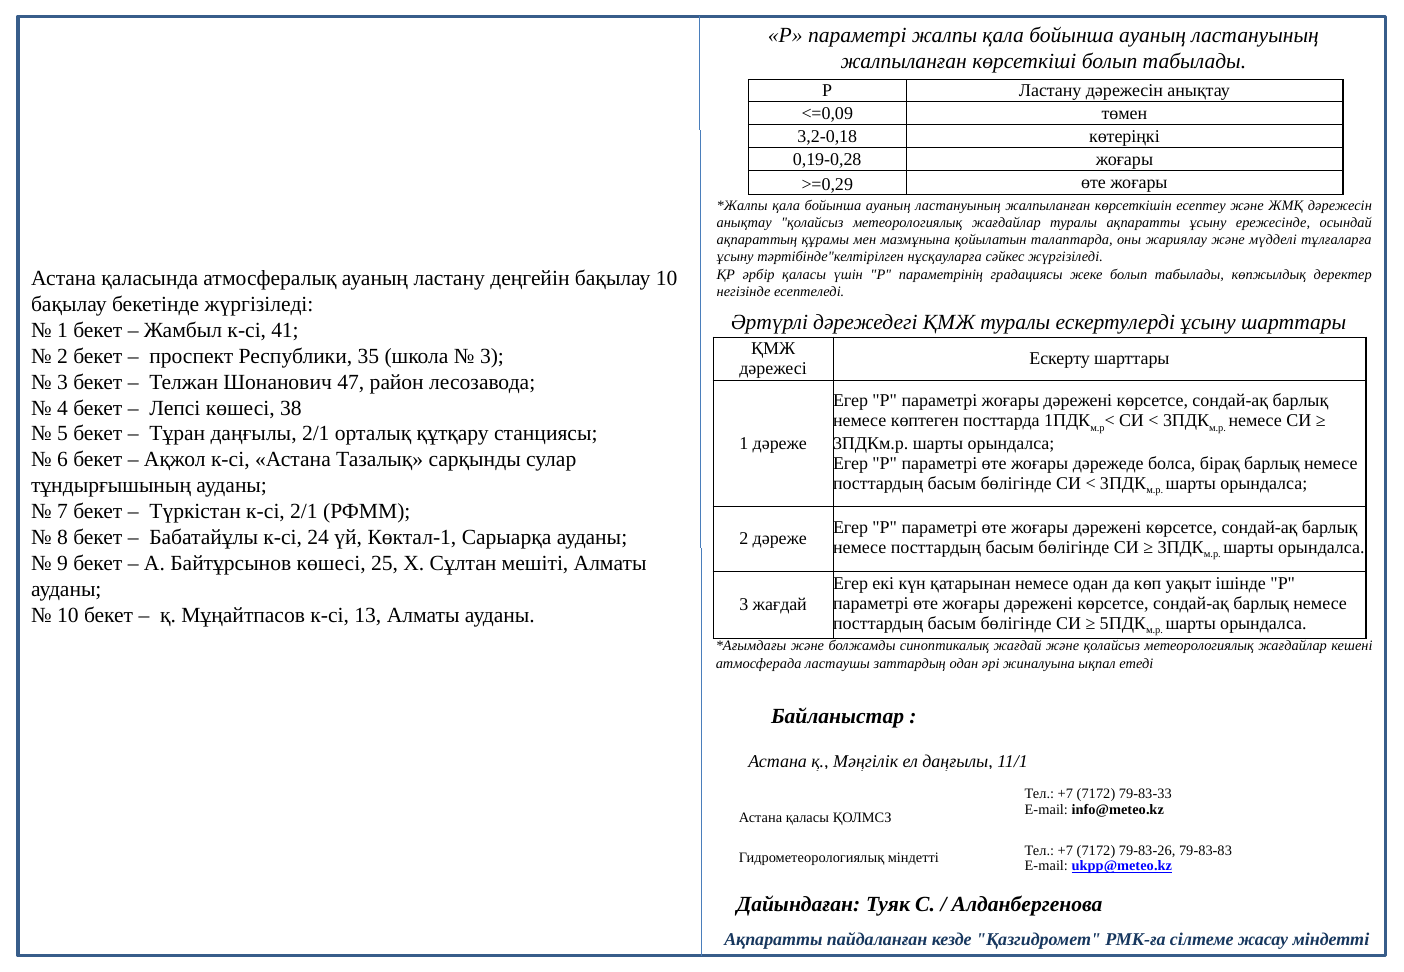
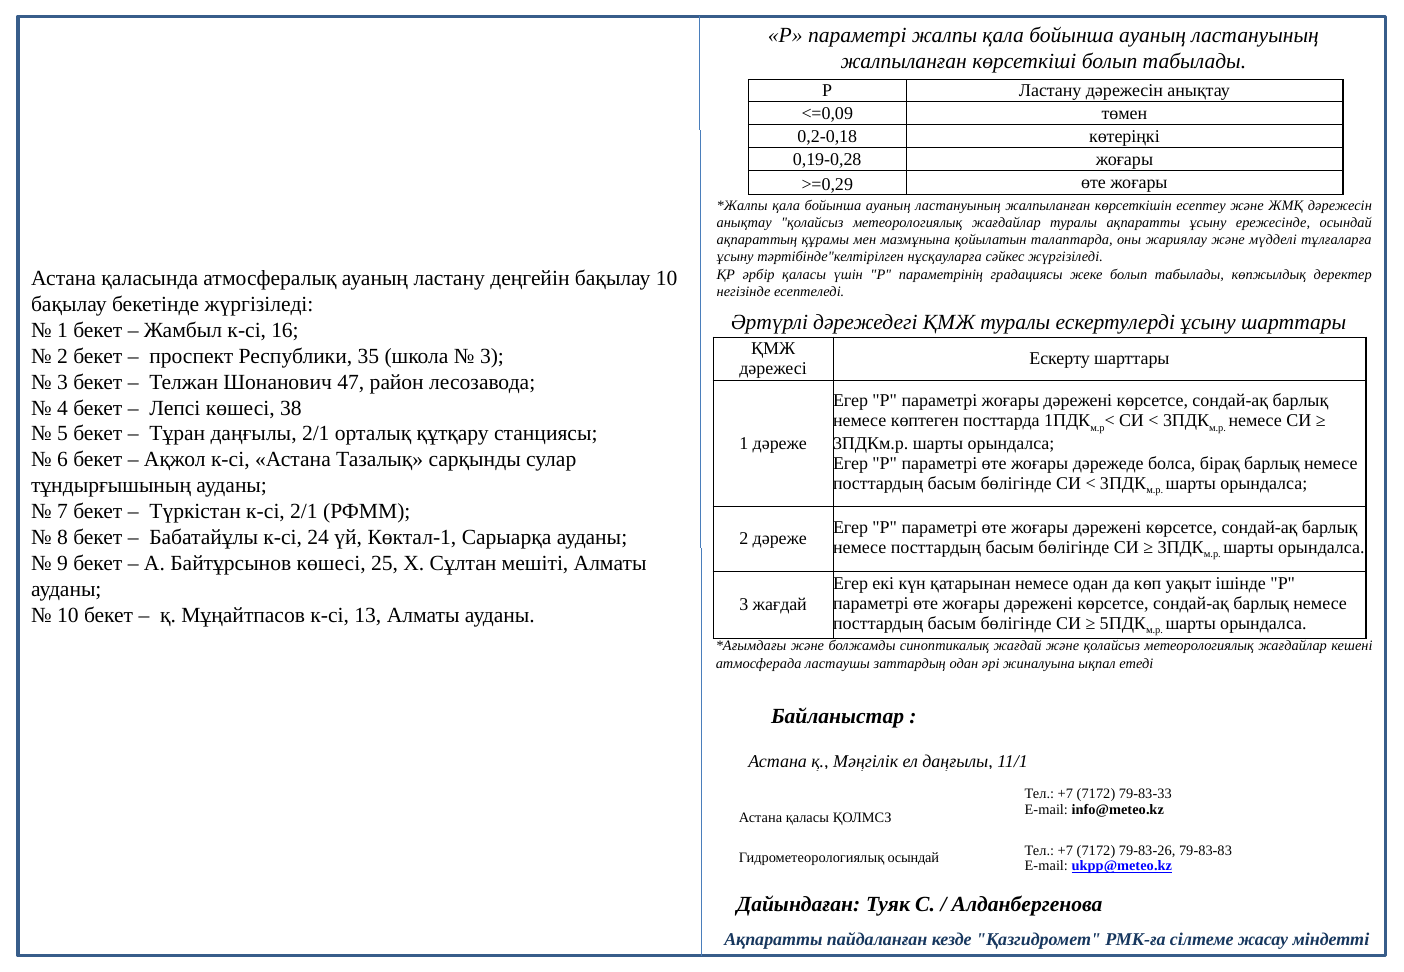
3,2-0,18: 3,2-0,18 -> 0,2-0,18 (827, 136)
41: 41 -> 16 (285, 330)
Гидрометеорологиялық міндетті: міндетті -> осындай (913, 858)
